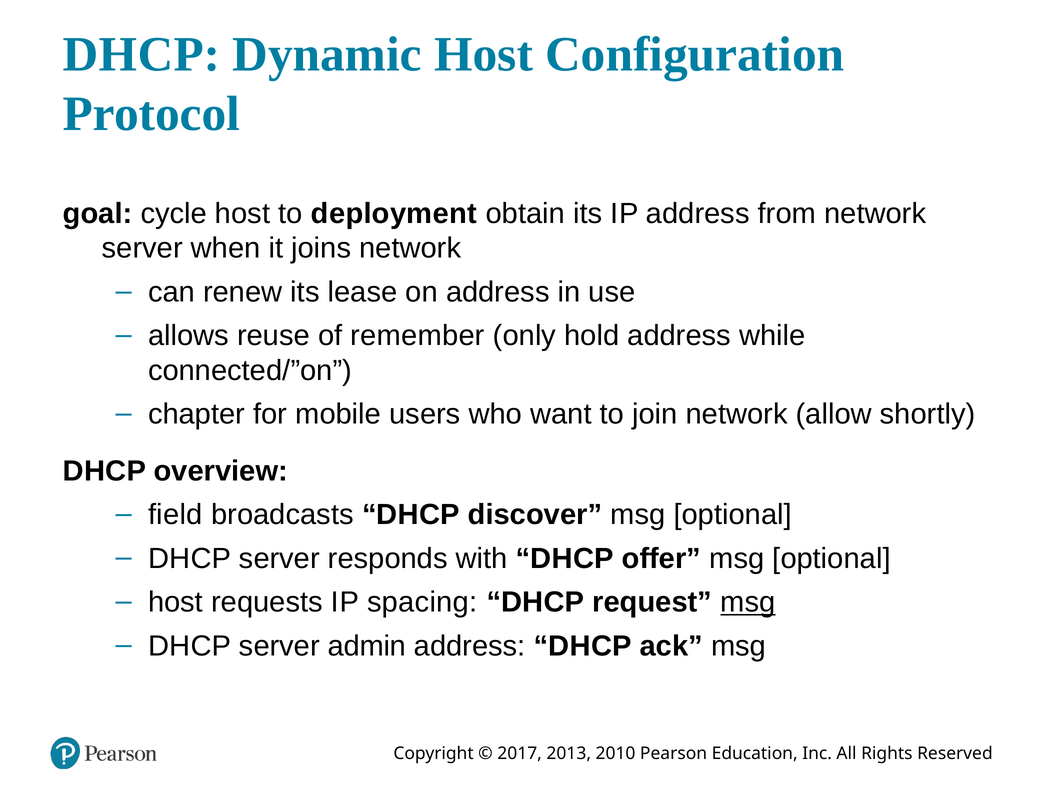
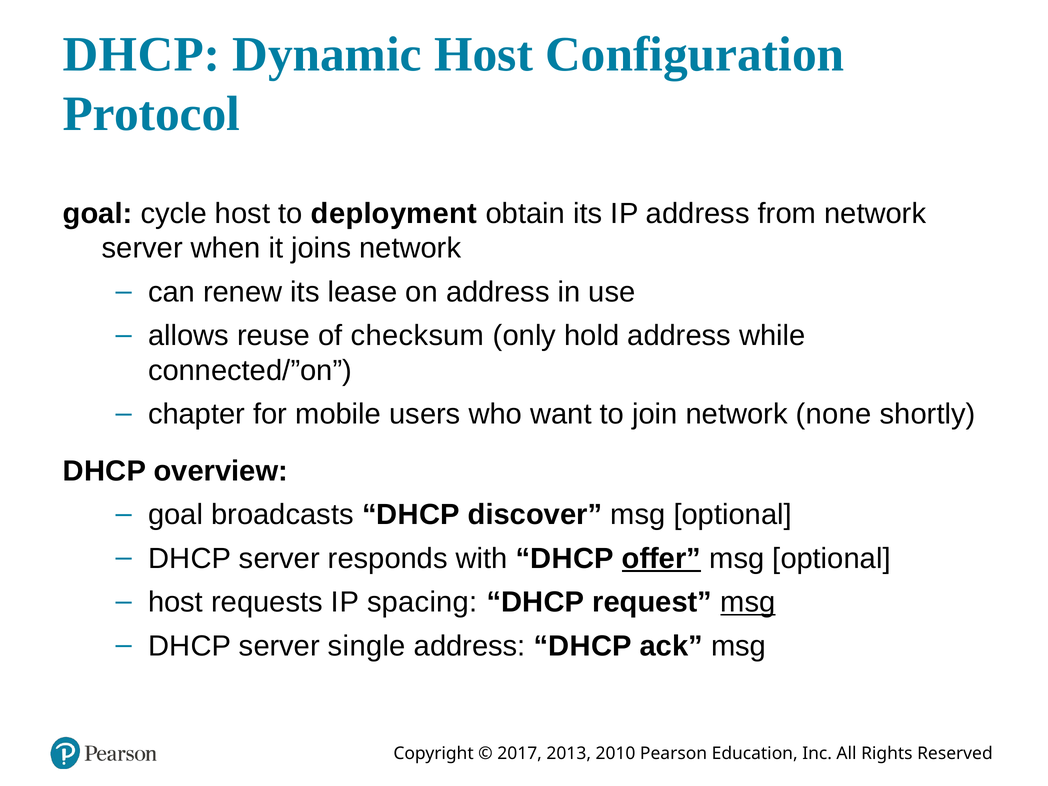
remember: remember -> checksum (418, 336)
allow: allow -> none (834, 414)
field: field -> goal (176, 515)
offer underline: none -> present (661, 559)
admin: admin -> single (367, 646)
